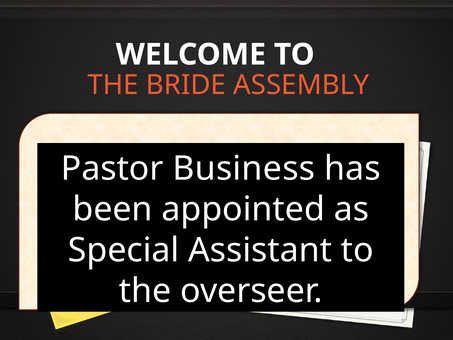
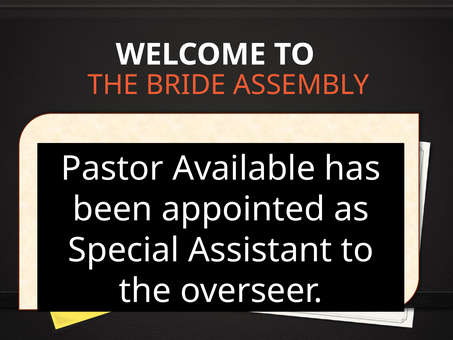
Business: Business -> Available (244, 168)
